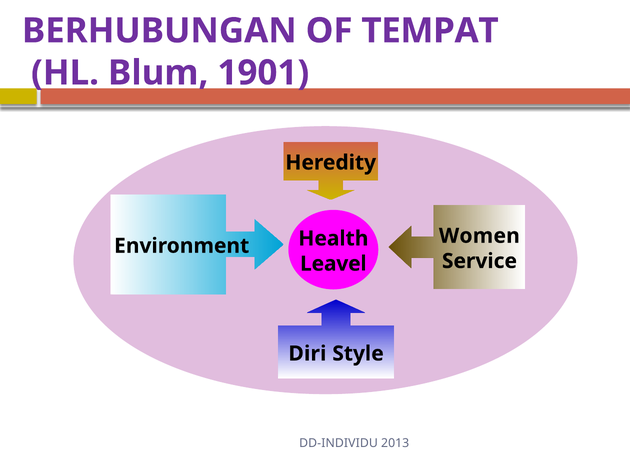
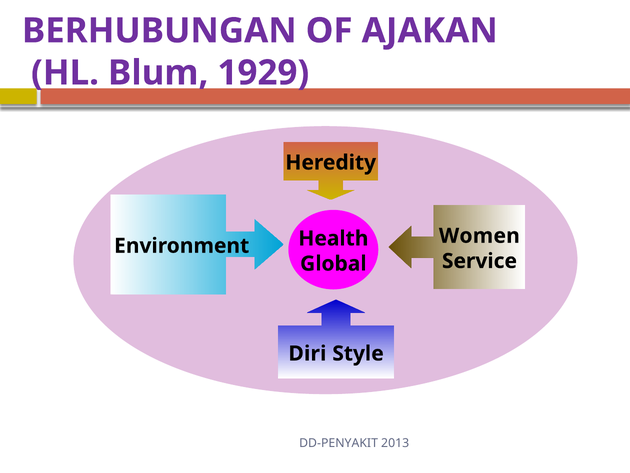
TEMPAT: TEMPAT -> AJAKAN (430, 31)
1901: 1901 -> 1929 (263, 73)
Leavel: Leavel -> Global (333, 263)
DD-INDIVIDU: DD-INDIVIDU -> DD-PENYAKIT (339, 443)
